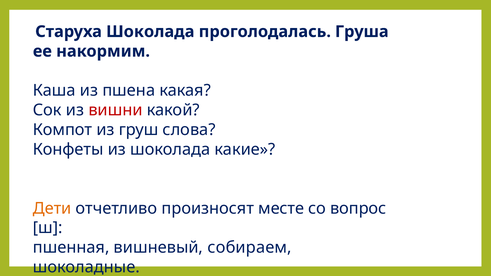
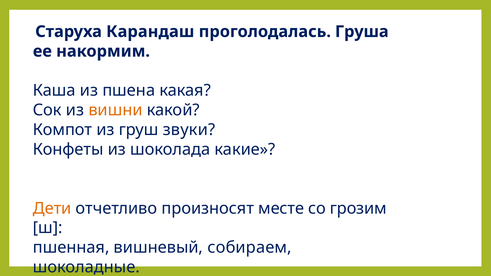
Старуха Шоколада: Шоколада -> Карандаш (150, 32)
вишни colour: red -> orange (115, 110)
слова: слова -> звуки (189, 130)
вопрос: вопрос -> грозим (358, 208)
